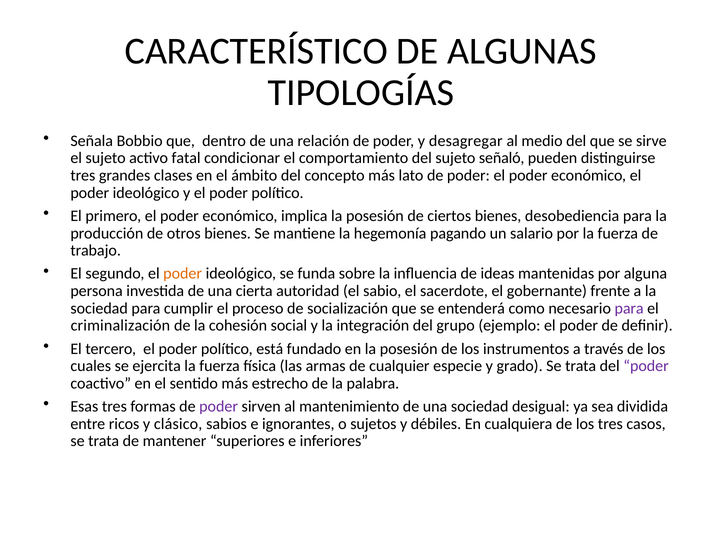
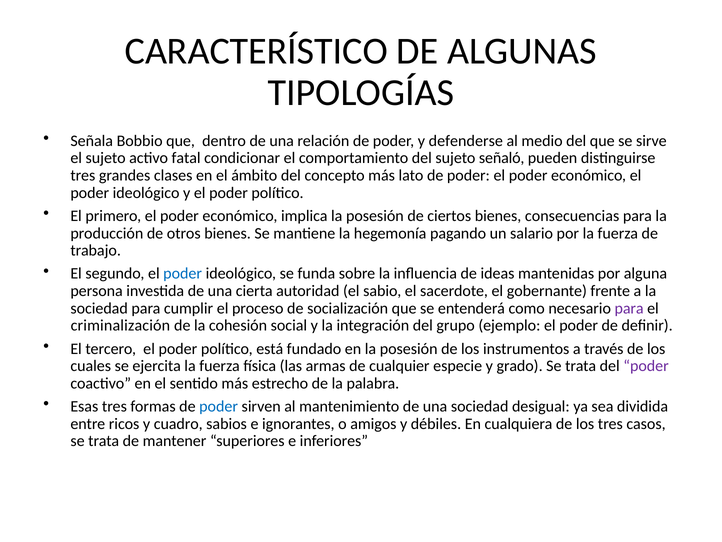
desagregar: desagregar -> defenderse (466, 141)
desobediencia: desobediencia -> consecuencias (572, 216)
poder colour: orange -> blue (183, 273)
poder colour: purple -> blue (219, 406)
clásico: clásico -> cuadro (178, 423)
sujetos: sujetos -> amigos (373, 423)
